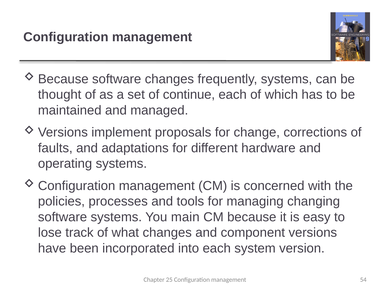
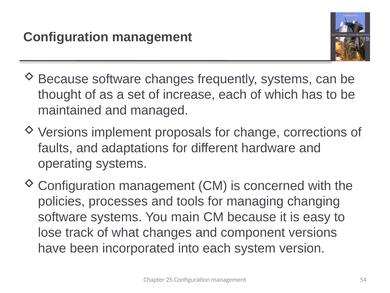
continue: continue -> increase (189, 94)
